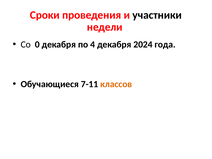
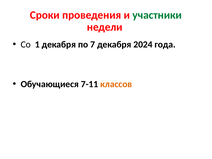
участники colour: black -> green (157, 15)
0: 0 -> 1 (37, 44)
4: 4 -> 7 (93, 44)
